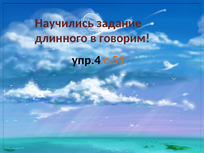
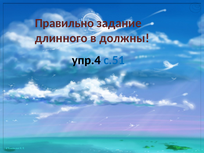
Научились: Научились -> Правильно (64, 23)
говорим: говорим -> должны (124, 38)
с.51 colour: orange -> blue (114, 60)
